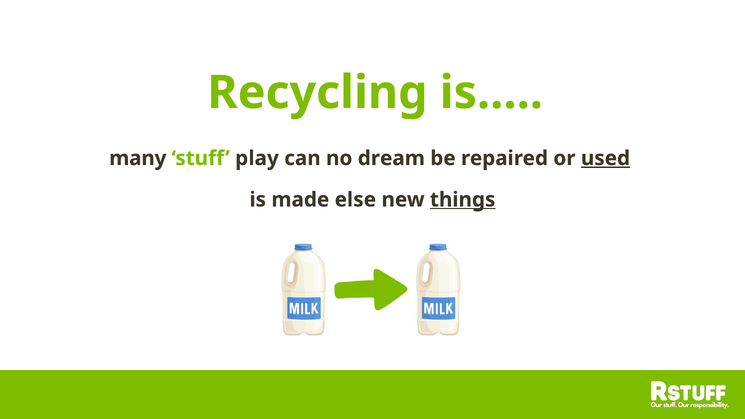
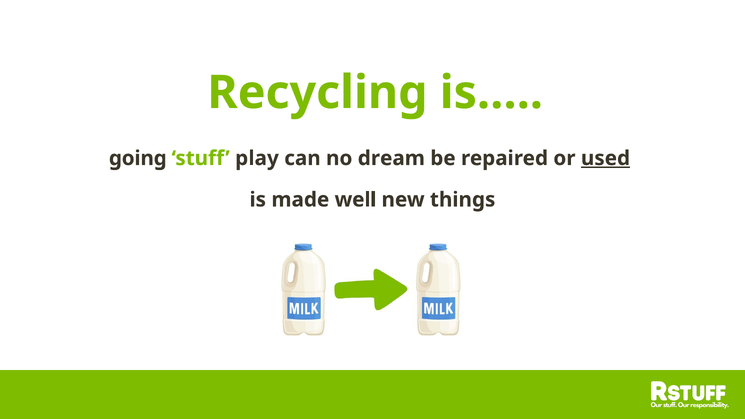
many: many -> going (138, 158)
else: else -> well (355, 200)
things underline: present -> none (463, 200)
